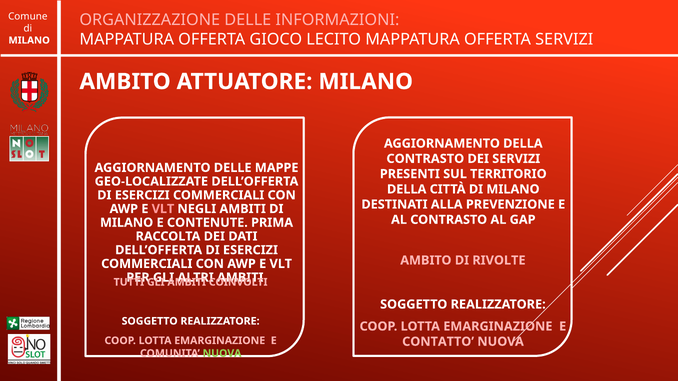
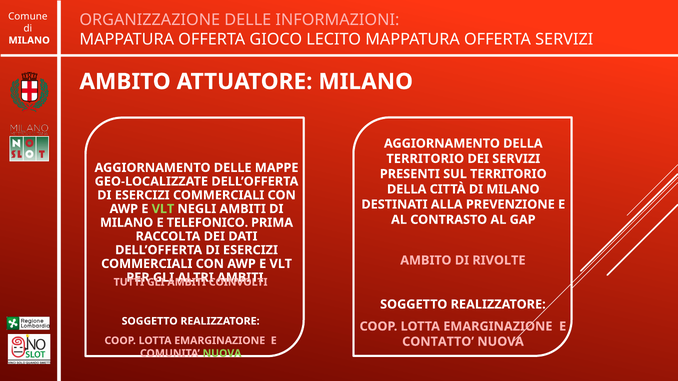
CONTRASTO: CONTRASTO -> TERRITORIO (425, 159)
VLT colour: pink -> light green (163, 209)
CONTENUTE: CONTENUTE -> TELEFONICO (207, 223)
